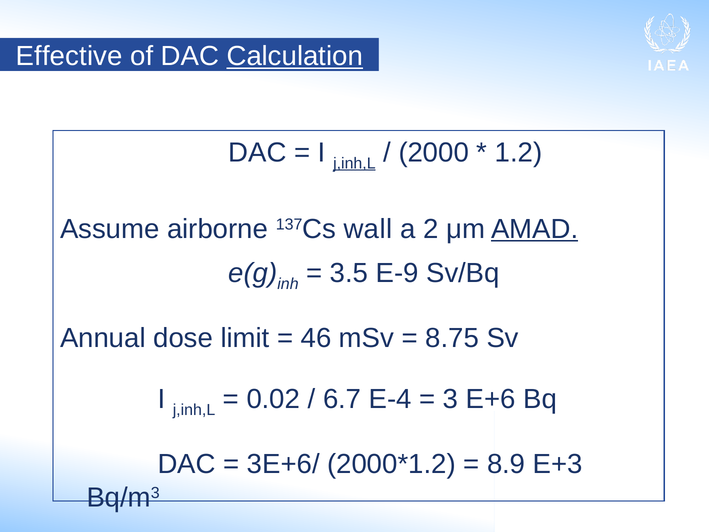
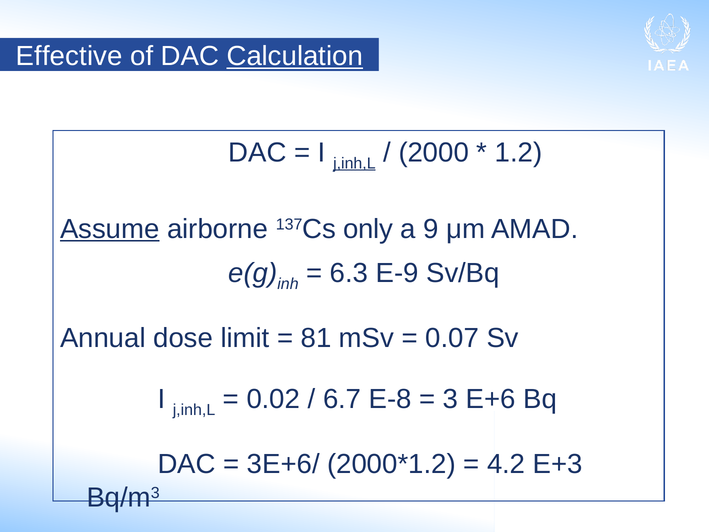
Assume underline: none -> present (110, 229)
wall: wall -> only (368, 229)
2: 2 -> 9 (431, 229)
AMAD underline: present -> none (535, 229)
3.5: 3.5 -> 6.3 (349, 273)
46: 46 -> 81 (316, 338)
8.75: 8.75 -> 0.07 (452, 338)
E-4: E-4 -> E-8 (390, 399)
8.9: 8.9 -> 4.2 (506, 464)
